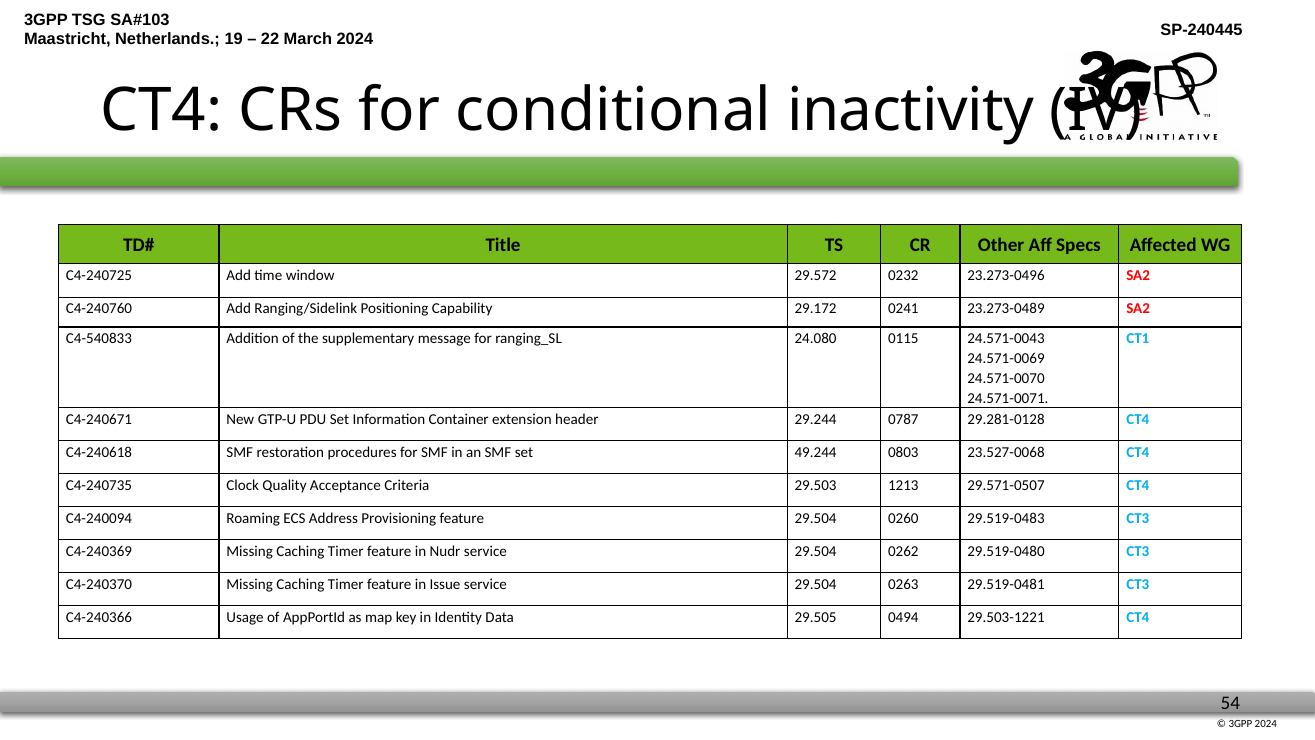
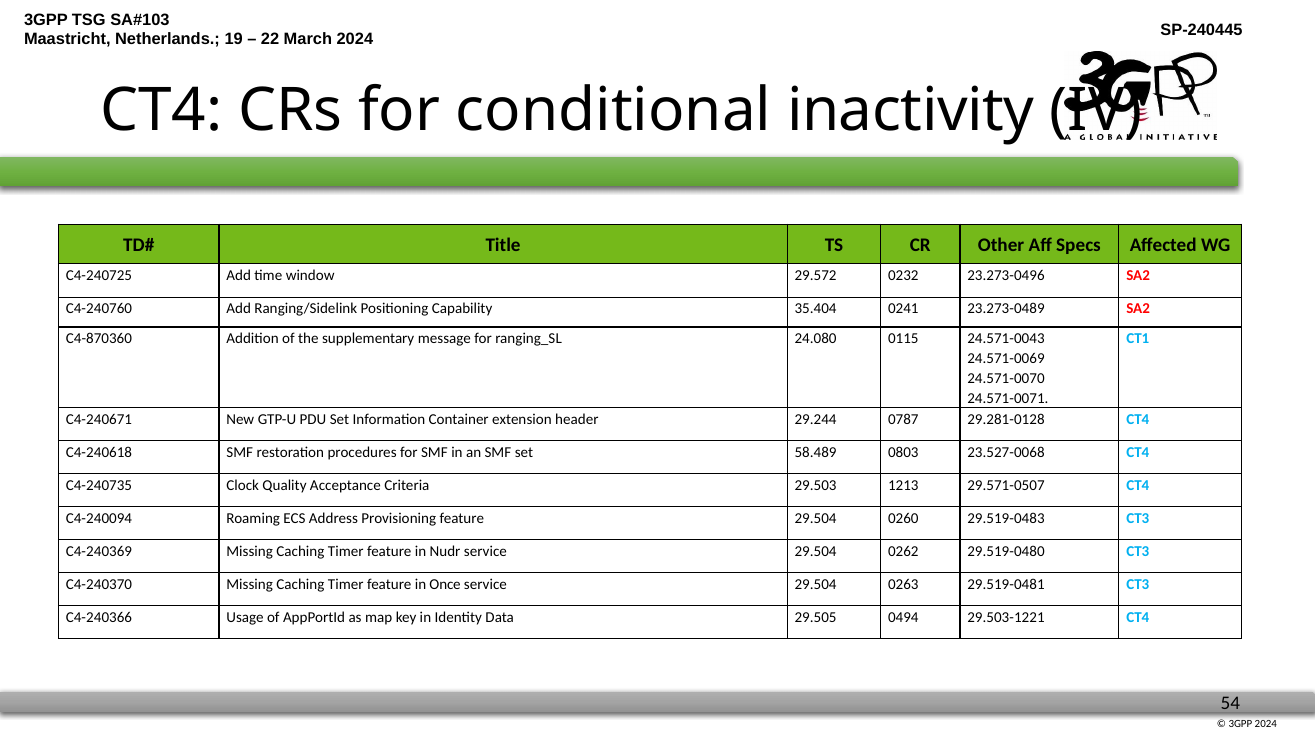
29.172: 29.172 -> 35.404 (816, 309)
C4-540833: C4-540833 -> C4-870360 (99, 339)
49.244: 49.244 -> 58.489 (816, 452)
Issue: Issue -> Once (445, 584)
